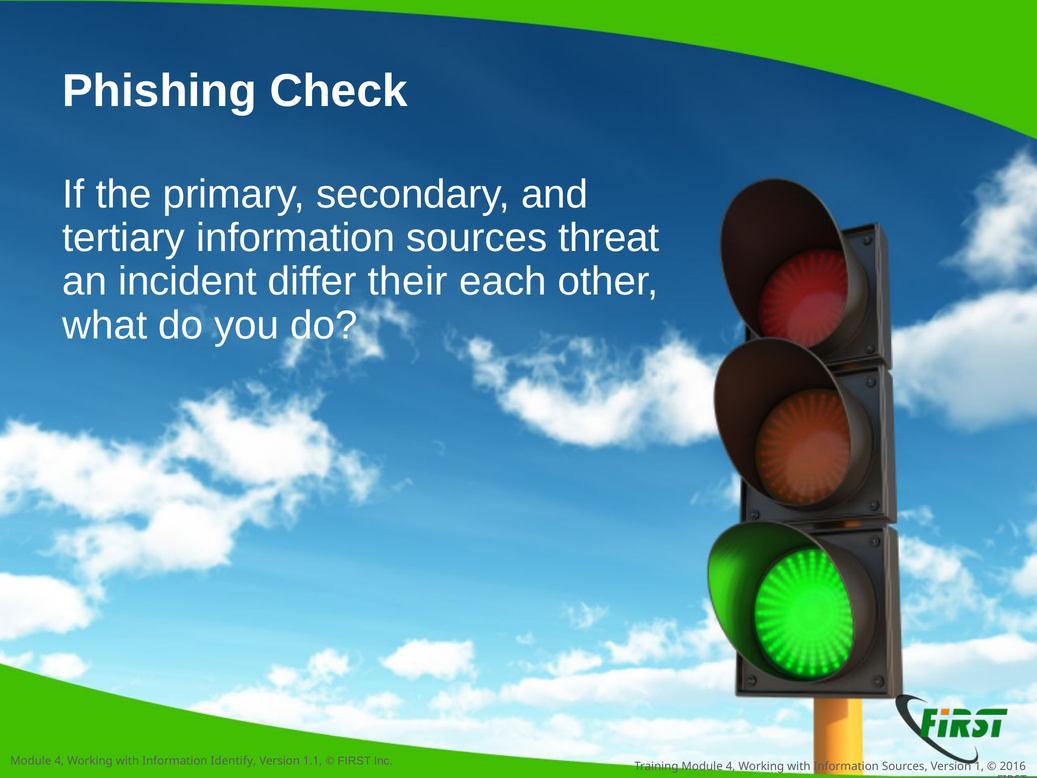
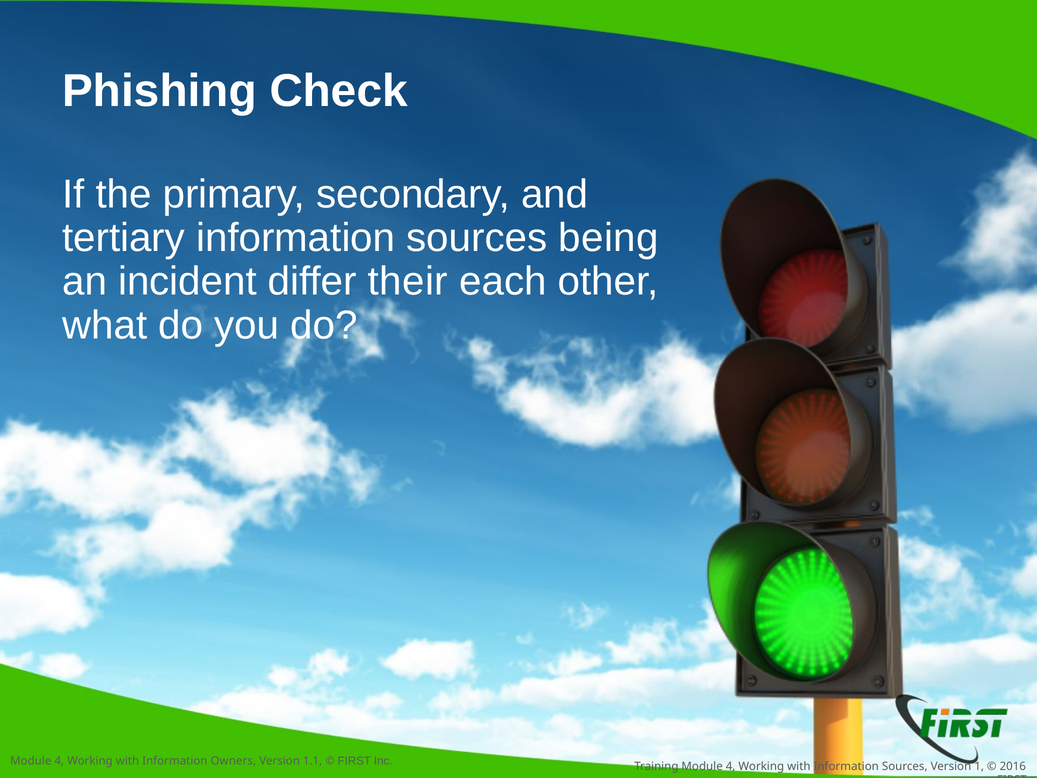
threat: threat -> being (609, 238)
Identify: Identify -> Owners (233, 761)
